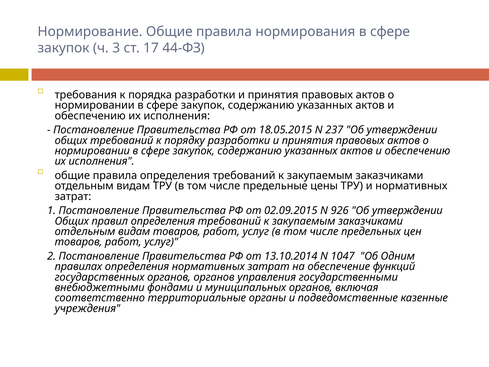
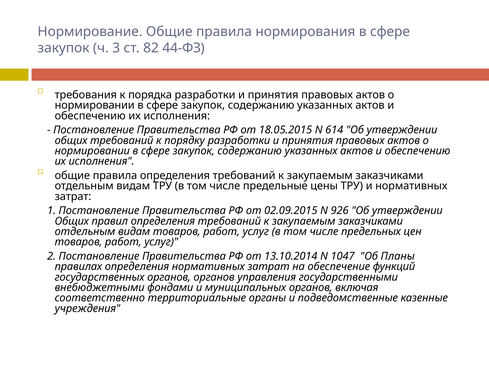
17: 17 -> 82 (151, 48)
237: 237 -> 614 (334, 130)
Одним: Одним -> Планы (398, 256)
